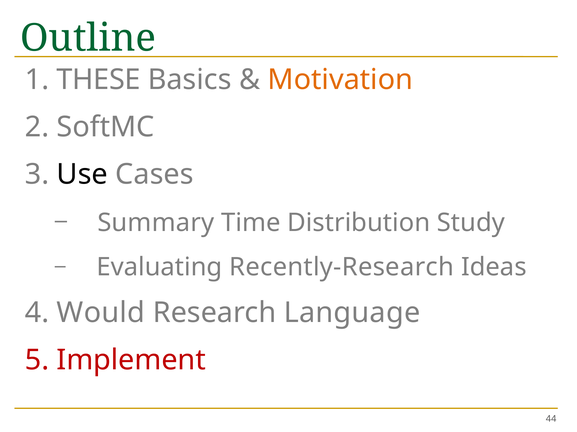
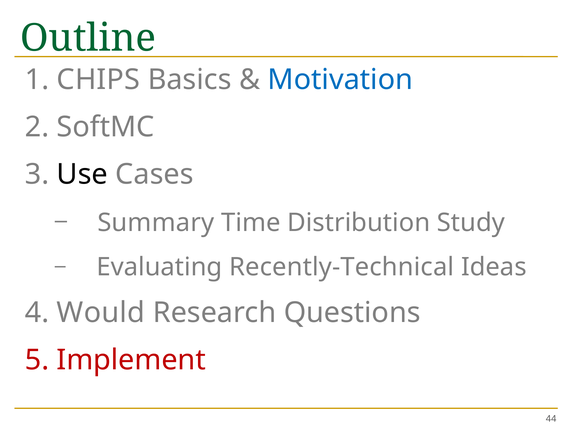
THESE: THESE -> CHIPS (98, 80)
Motivation colour: orange -> blue (340, 80)
Recently-Research: Recently-Research -> Recently-Technical (342, 267)
Language: Language -> Questions (352, 313)
